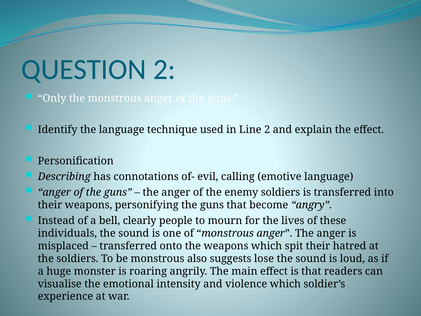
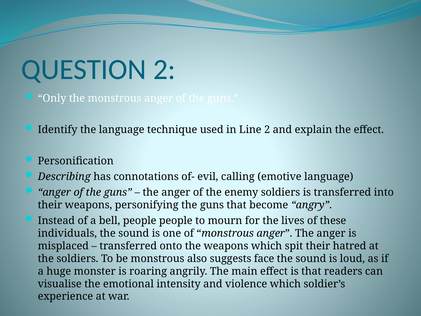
bell clearly: clearly -> people (140, 221)
lose: lose -> face (264, 258)
